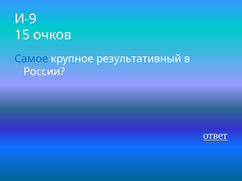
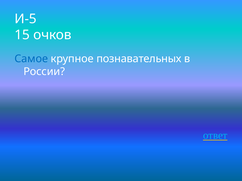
И-9: И-9 -> И-5 (26, 19)
результативный: результативный -> познавательных (139, 59)
ответ colour: white -> light blue (215, 136)
